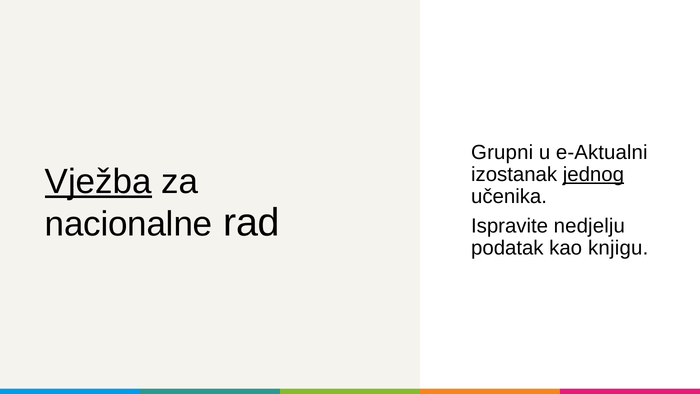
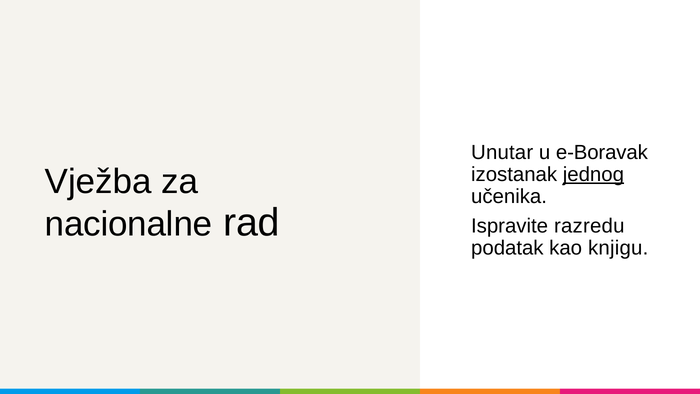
Grupni: Grupni -> Unutar (502, 152)
e-Aktualni: e-Aktualni -> e-Boravak (602, 152)
Vježba underline: present -> none (98, 182)
nedjelju: nedjelju -> razredu (589, 226)
